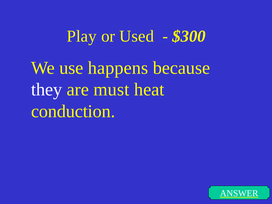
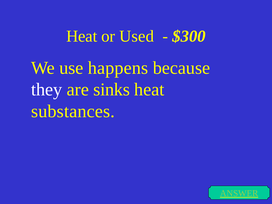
Play: Play -> Heat (82, 36)
must: must -> sinks (112, 90)
conduction: conduction -> substances (73, 111)
ANSWER colour: white -> light green (239, 193)
